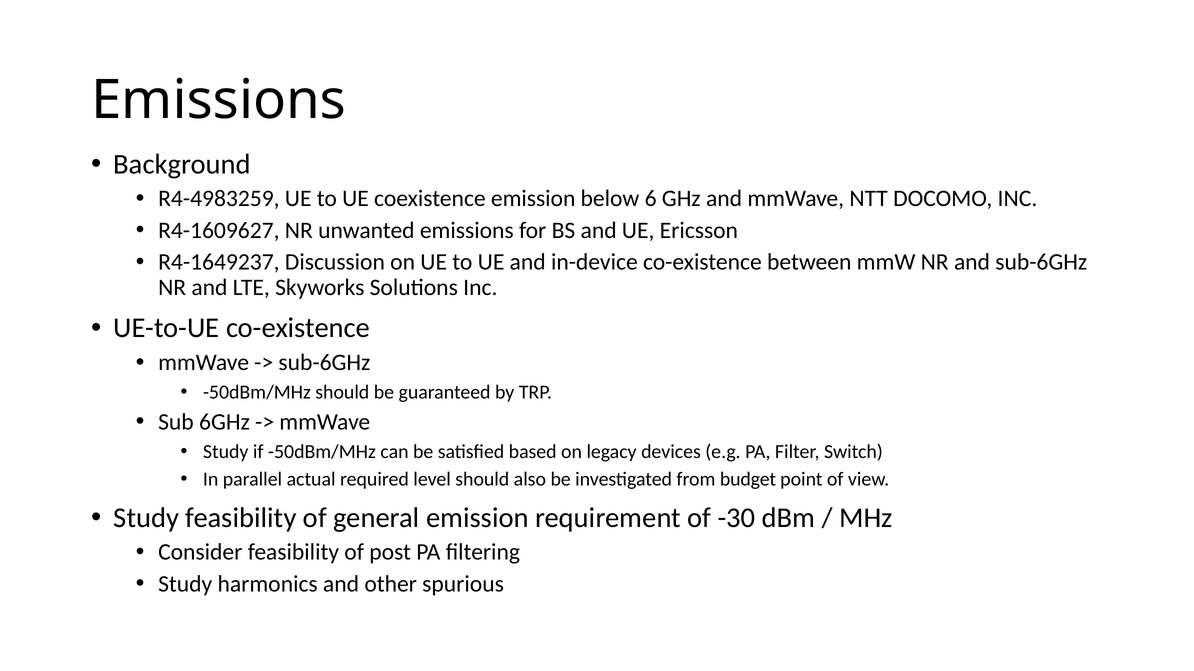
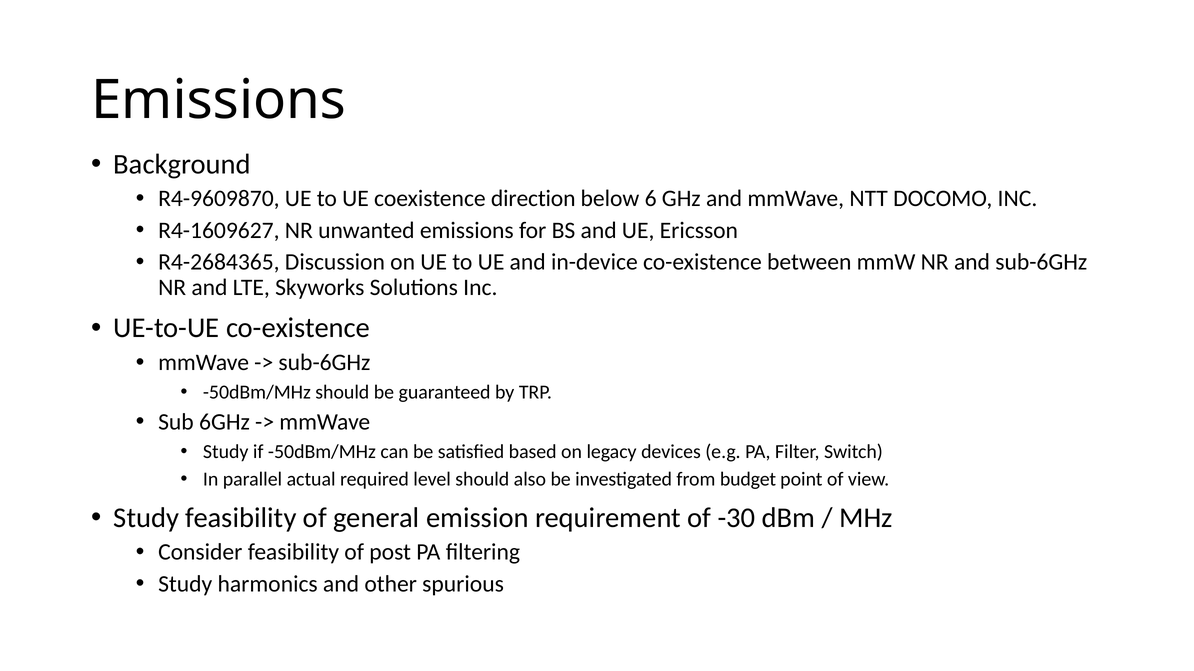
R4-4983259: R4-4983259 -> R4-9609870 (219, 199)
coexistence emission: emission -> direction (533, 199)
R4-1649237: R4-1649237 -> R4-2684365 (219, 262)
